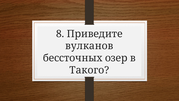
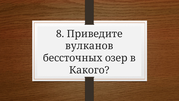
Такого: Такого -> Какого (89, 70)
